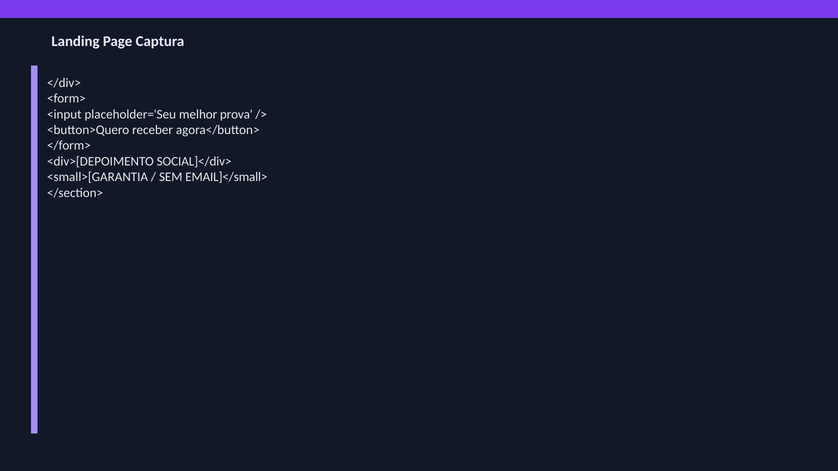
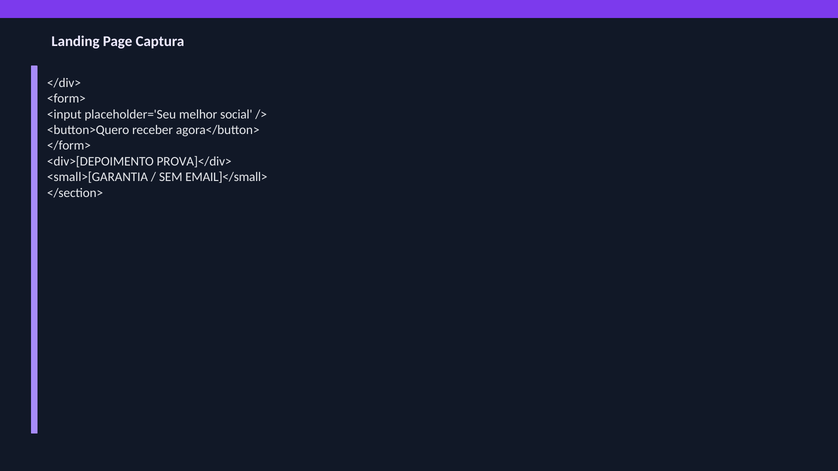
prova: prova -> social (236, 114)
SOCIAL]</div>: SOCIAL]</div> -> PROVA]</div> (194, 161)
